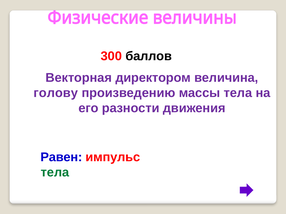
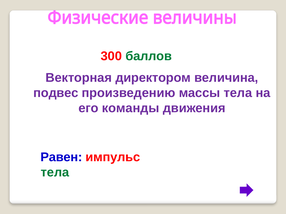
баллов colour: black -> green (149, 56)
голову: голову -> подвес (56, 93)
разности: разности -> команды (131, 108)
